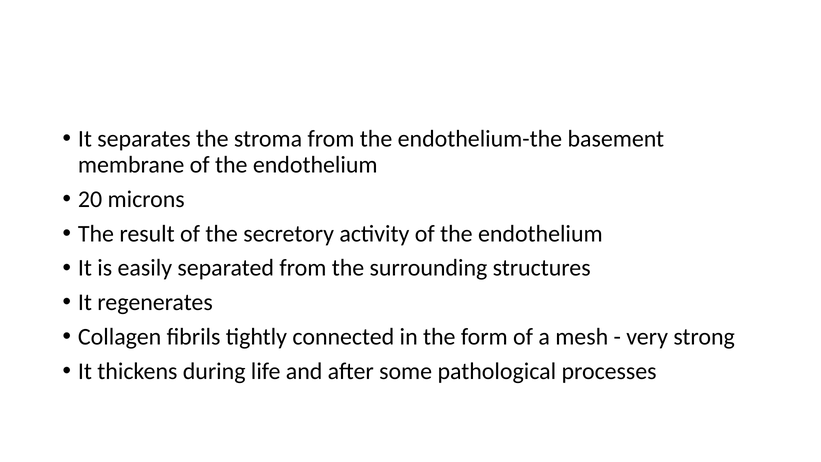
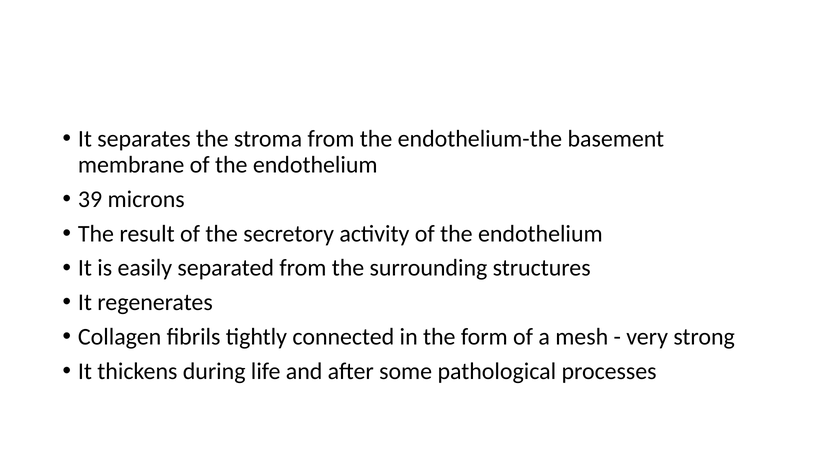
20: 20 -> 39 (90, 199)
